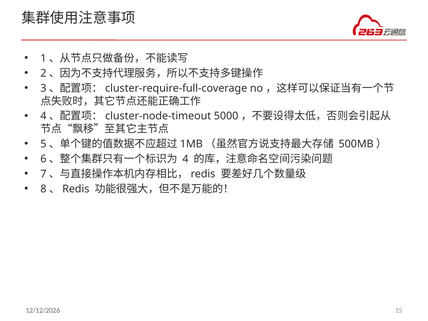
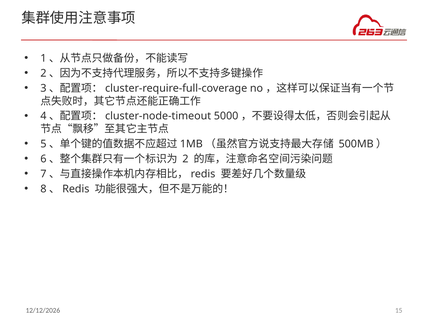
4: 4 -> 2 (185, 159)
